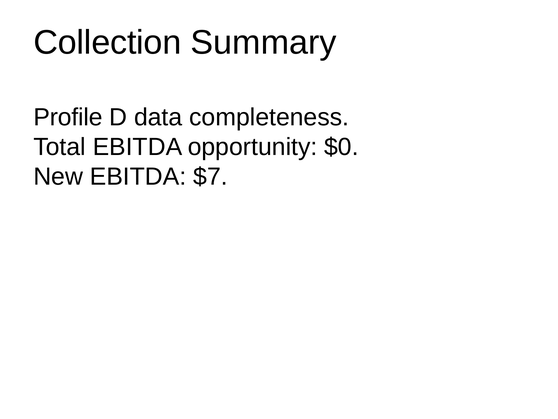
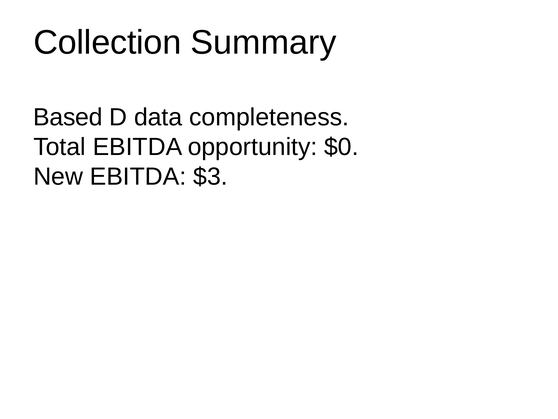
Profile: Profile -> Based (68, 117)
$7: $7 -> $3 (211, 177)
